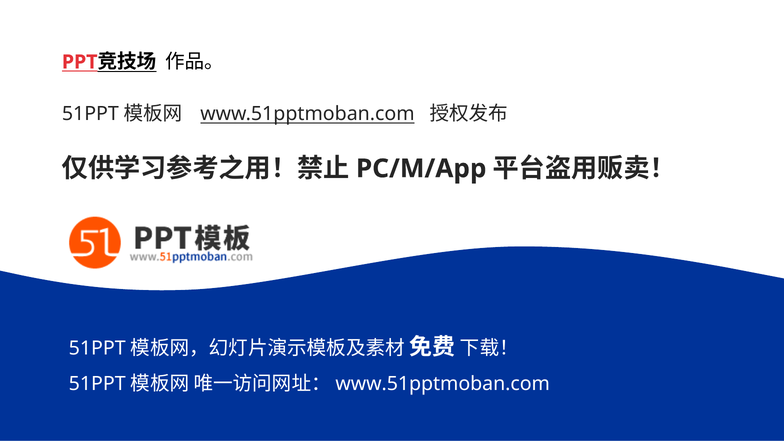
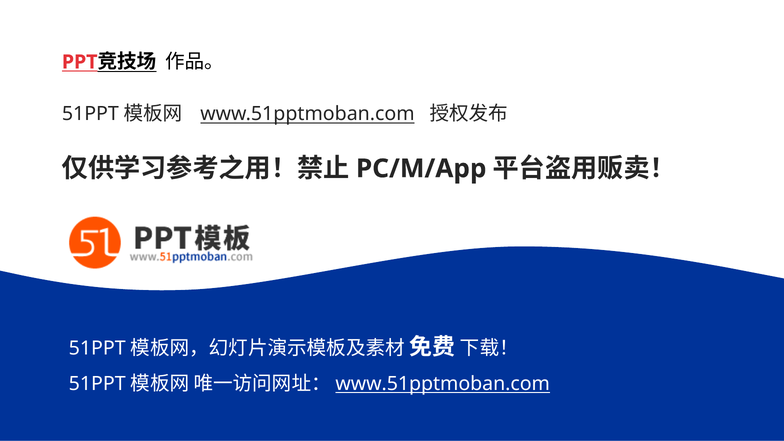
www.51pptmoban.com underline: none -> present (443, 384)
